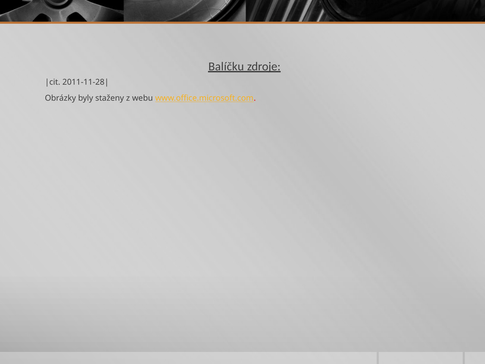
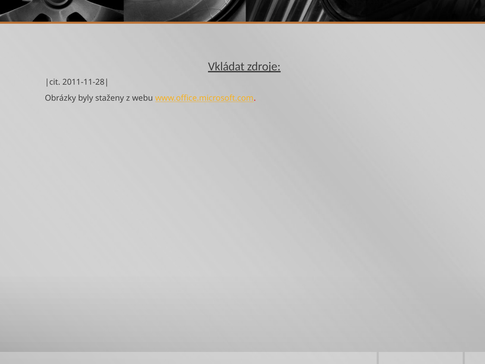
Balíčku: Balíčku -> Vkládat (226, 66)
